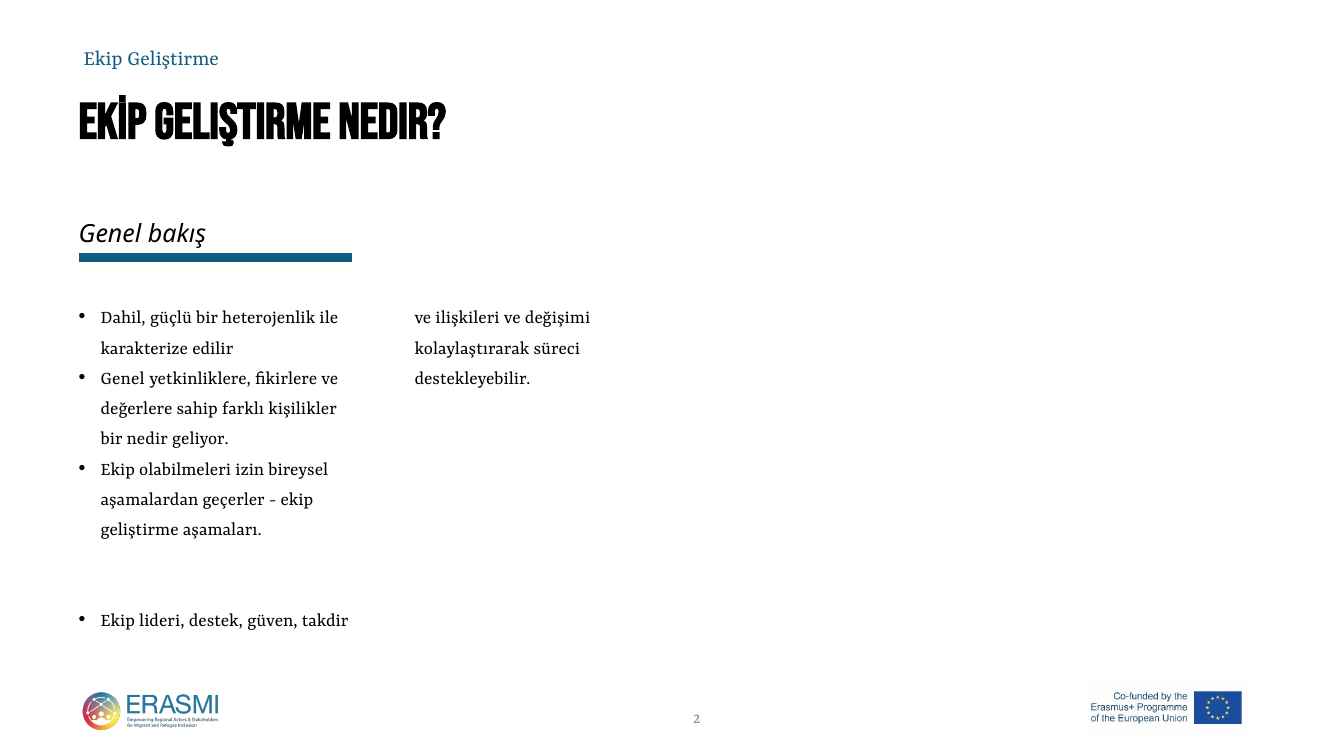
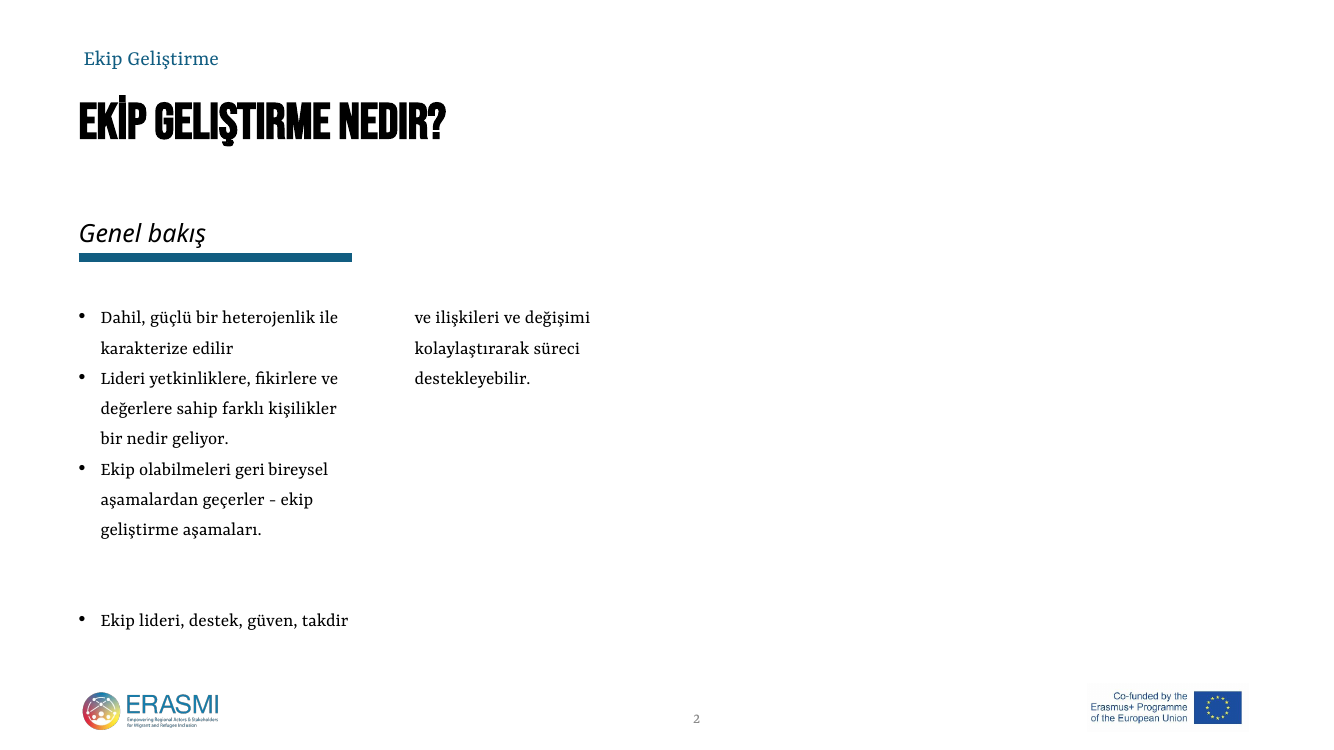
Genel: Genel -> Lideri (123, 378)
izin: izin -> geri (250, 469)
